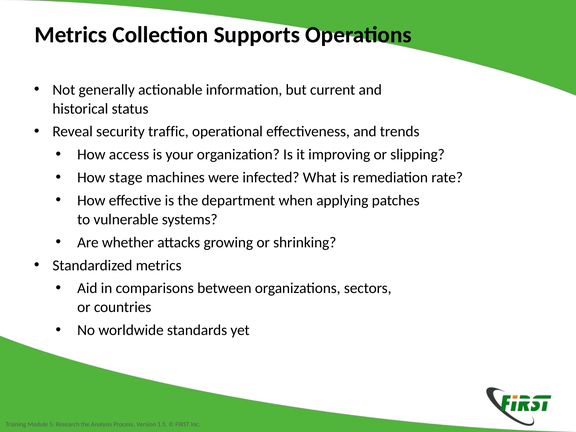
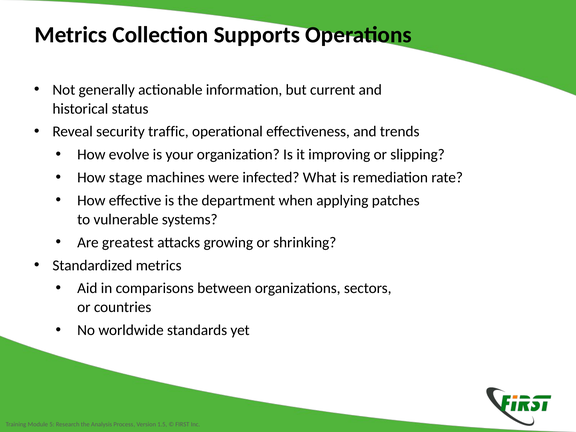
access: access -> evolve (129, 155)
whether: whether -> greatest (128, 242)
